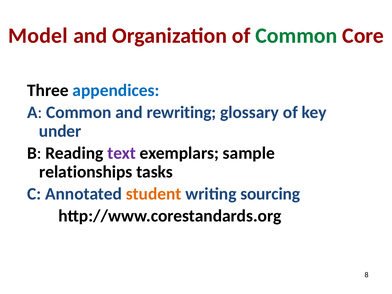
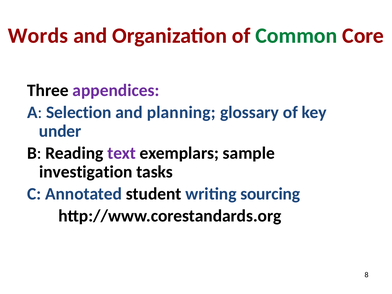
Model: Model -> Words (38, 36)
appendices colour: blue -> purple (116, 90)
A Common: Common -> Selection (79, 112)
rewriting: rewriting -> planning (181, 112)
relationships: relationships -> investigation (86, 172)
student colour: orange -> black (154, 194)
